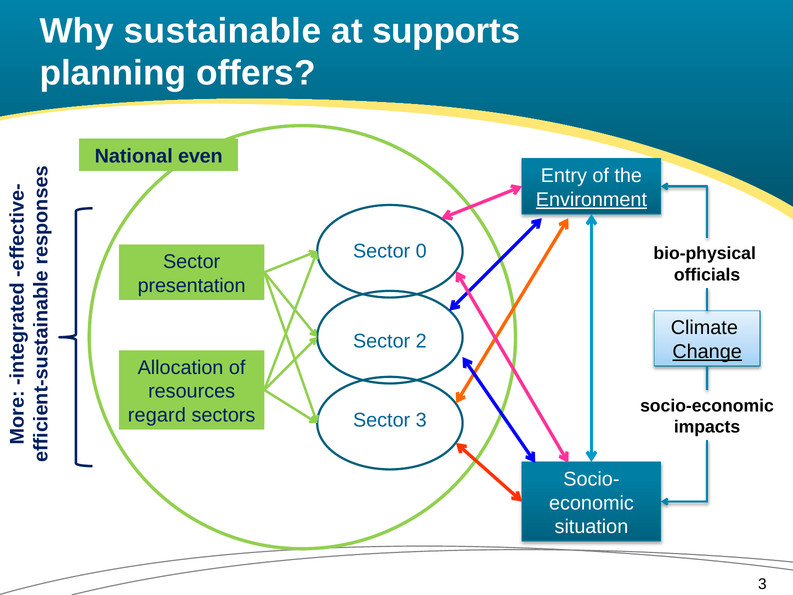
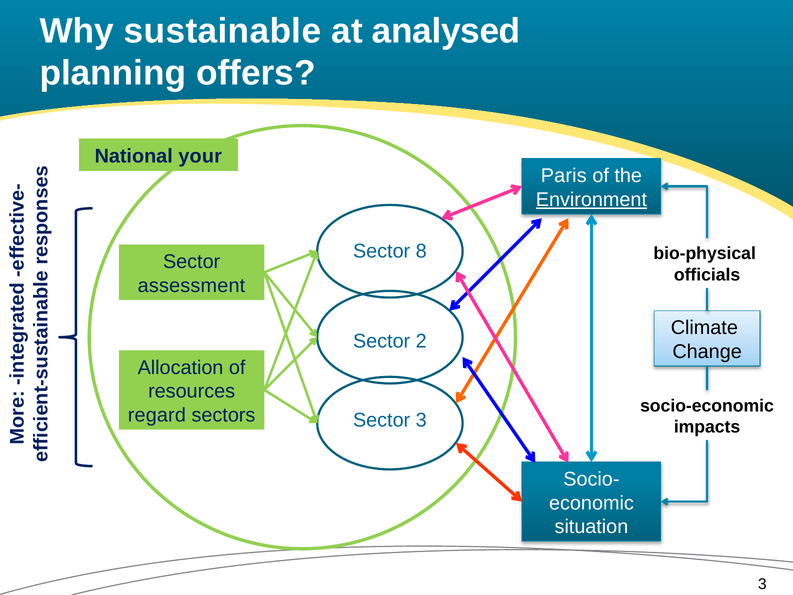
supports: supports -> analysed (446, 31)
even: even -> your (200, 156)
Entry: Entry -> Paris (564, 176)
0: 0 -> 8 (421, 251)
presentation: presentation -> assessment (191, 285)
Change underline: present -> none (707, 352)
